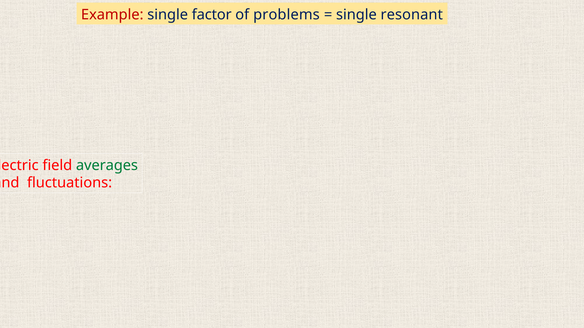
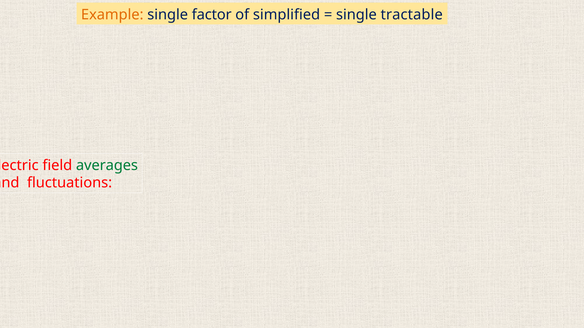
Example colour: red -> orange (112, 15)
problems: problems -> simplified (287, 15)
resonant: resonant -> tractable (412, 15)
